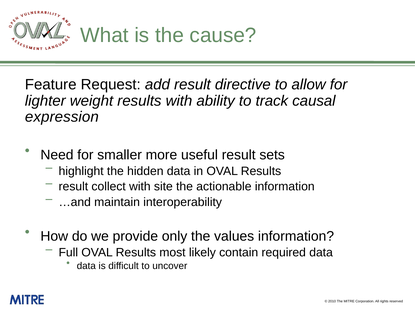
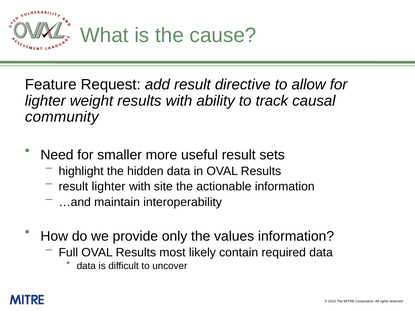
expression: expression -> community (62, 117)
result collect: collect -> lighter (109, 187)
